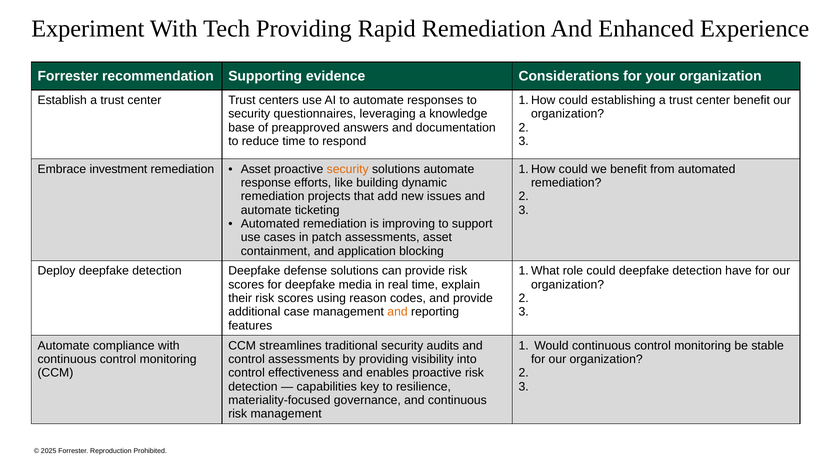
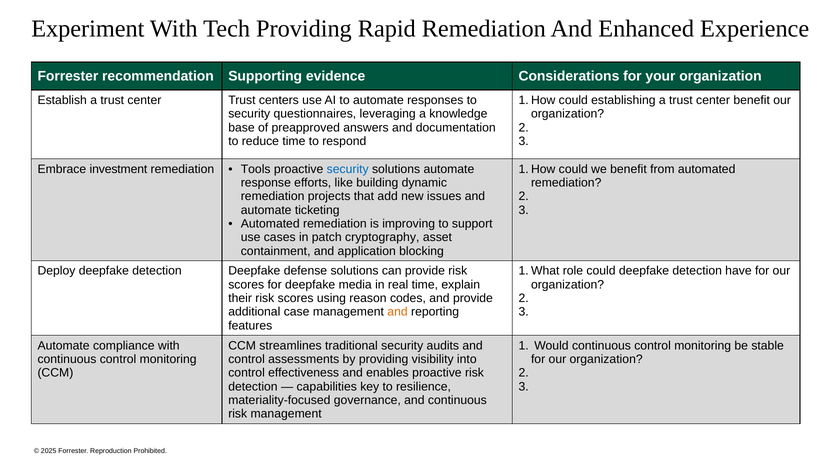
Asset: Asset -> Tools (256, 169)
security colour: orange -> blue (348, 169)
patch assessments: assessments -> cryptography (382, 237)
